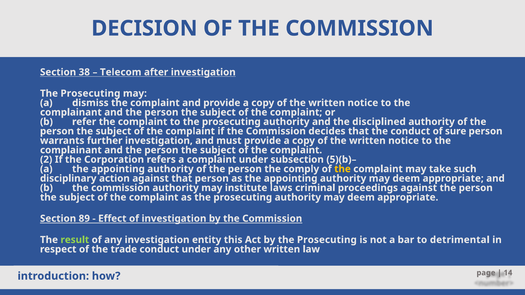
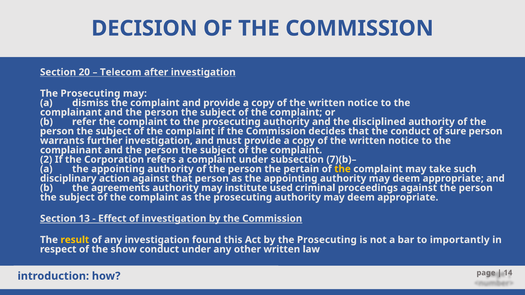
38: 38 -> 20 (84, 72)
5)(b)–: 5)(b)– -> 7)(b)– (341, 160)
comply: comply -> pertain (301, 169)
b the commission: commission -> agreements (121, 188)
laws: laws -> used (281, 188)
89: 89 -> 13 (84, 219)
result colour: light green -> yellow (75, 240)
entity: entity -> found (207, 240)
detrimental: detrimental -> importantly (460, 240)
trade: trade -> show (124, 249)
